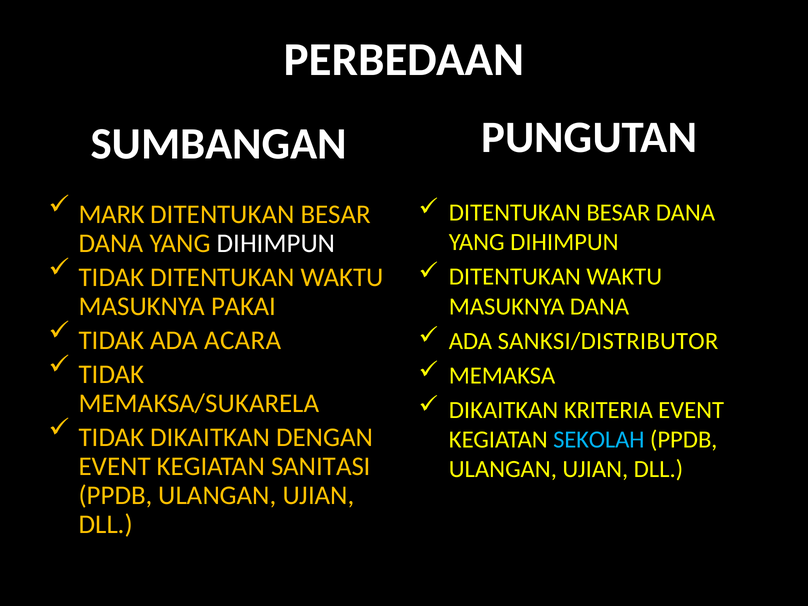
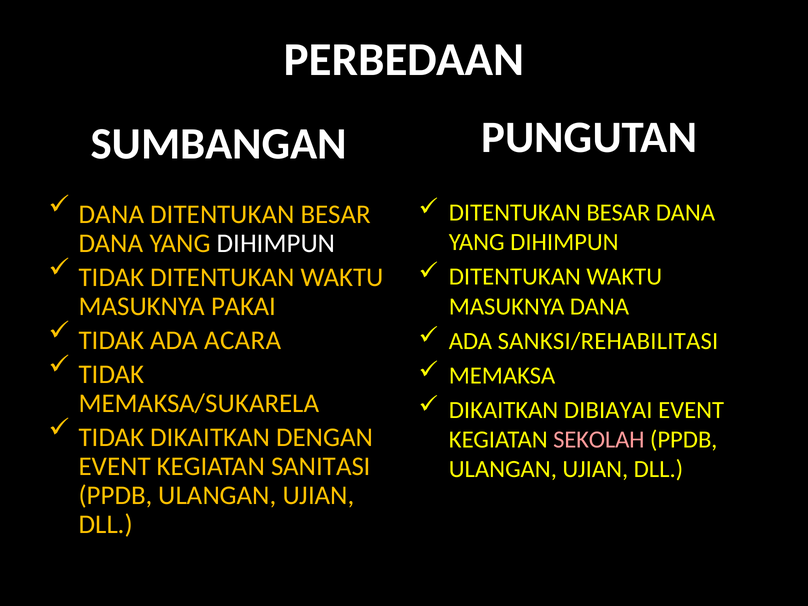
MARK: MARK -> DANA (112, 214)
SANKSI/DISTRIBUTOR: SANKSI/DISTRIBUTOR -> SANKSI/REHABILITASI (608, 341)
KRITERIA: KRITERIA -> DIBIAYAI (608, 410)
SEKOLAH colour: light blue -> pink (599, 440)
